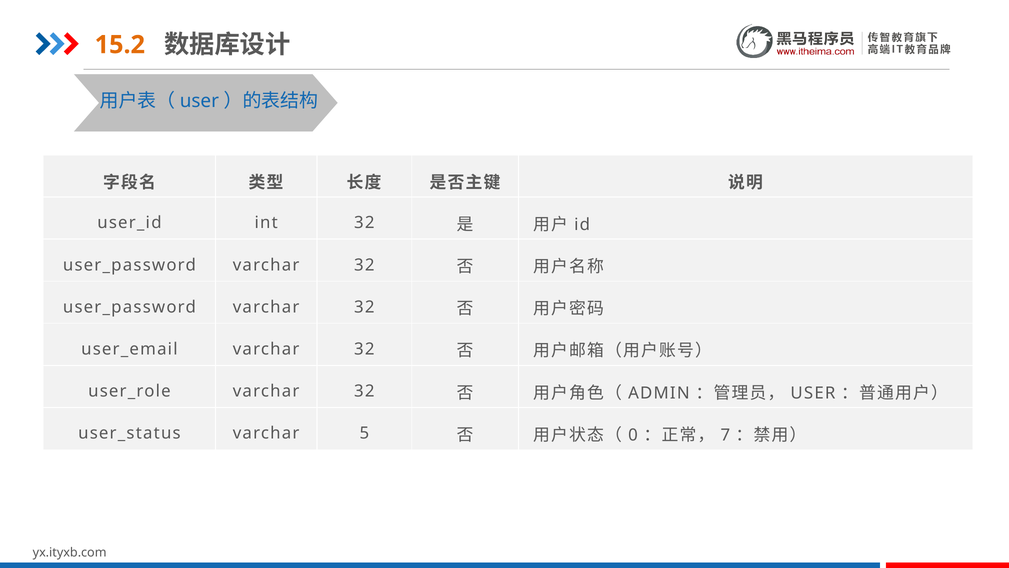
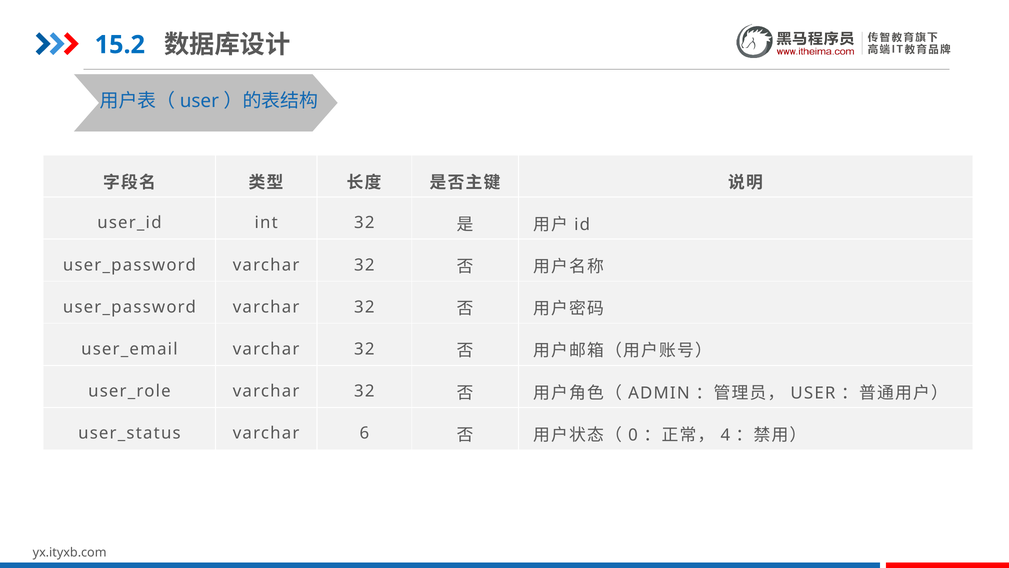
15.2 colour: orange -> blue (120, 45)
5: 5 -> 6 (364, 433)
7: 7 -> 4 (725, 435)
